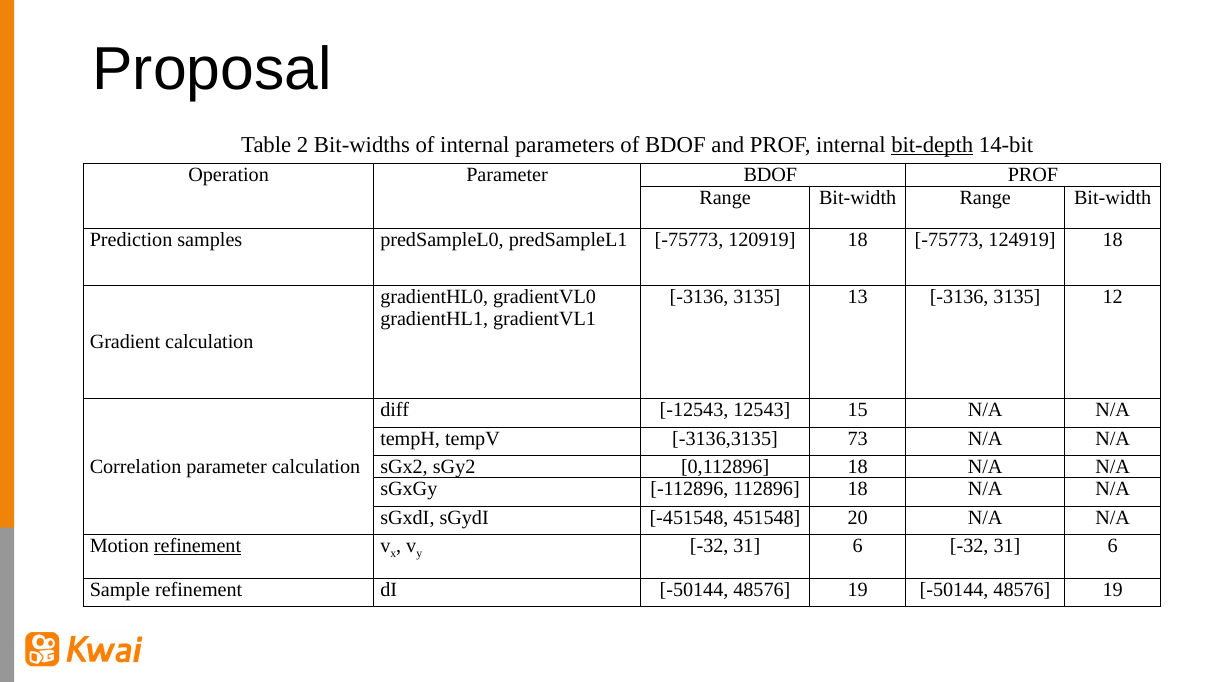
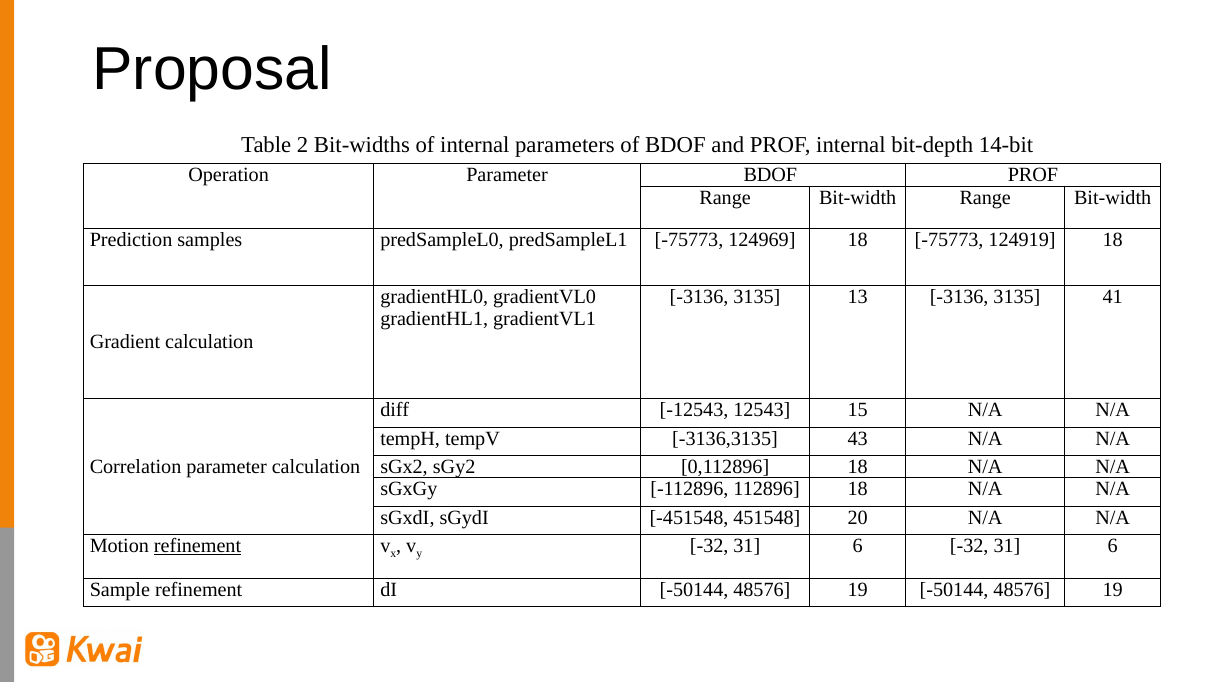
bit-depth underline: present -> none (932, 145)
120919: 120919 -> 124969 (762, 240)
12: 12 -> 41 (1113, 297)
73: 73 -> 43 (858, 439)
